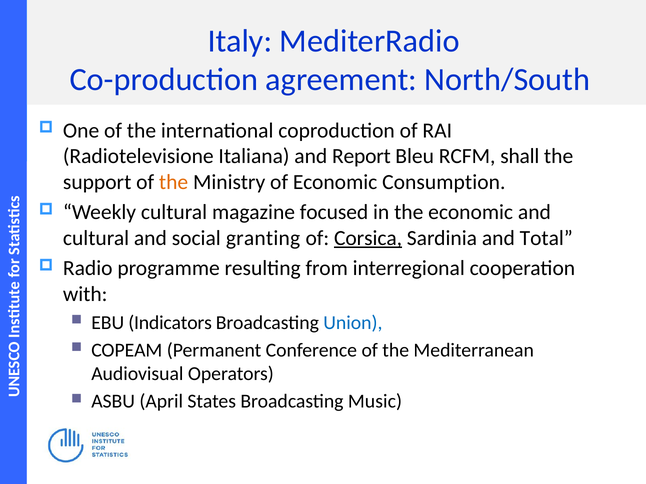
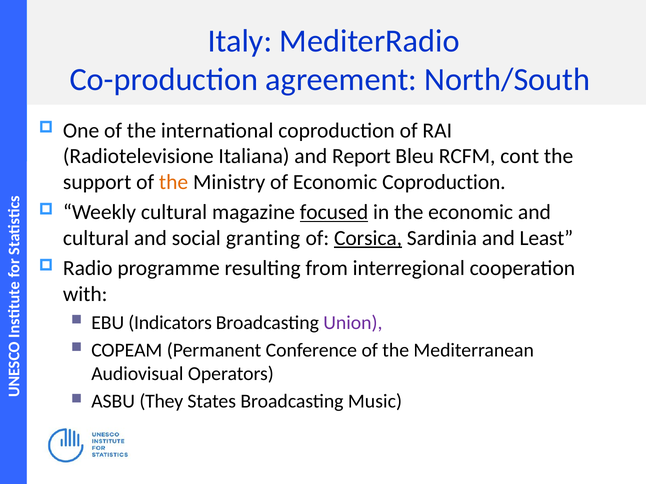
shall: shall -> cont (520, 157)
Economic Consumption: Consumption -> Coproduction (444, 182)
focused underline: none -> present (334, 213)
Total: Total -> Least (546, 238)
Union colour: blue -> purple (353, 323)
April: April -> They (161, 402)
